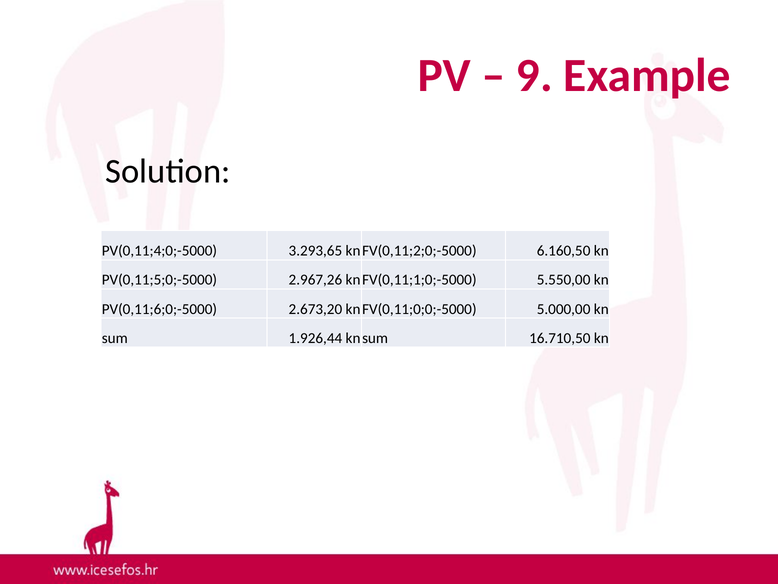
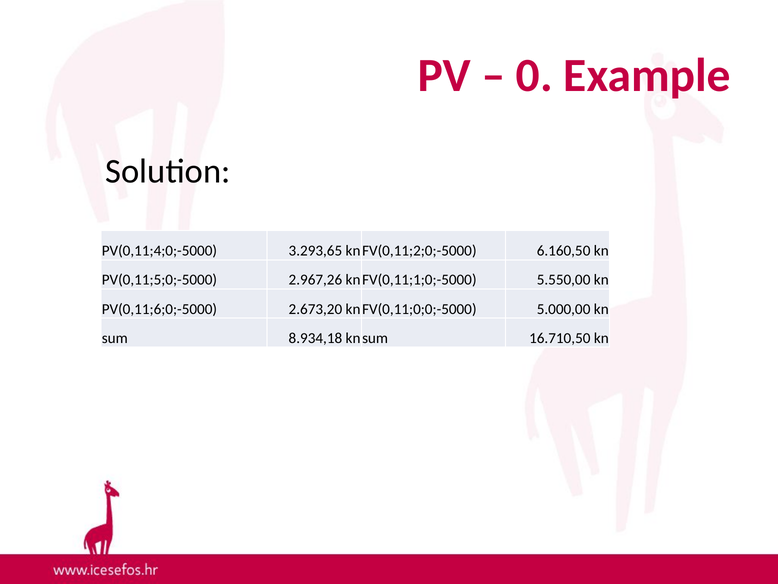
9: 9 -> 0 (534, 75)
1.926,44: 1.926,44 -> 8.934,18 (315, 338)
